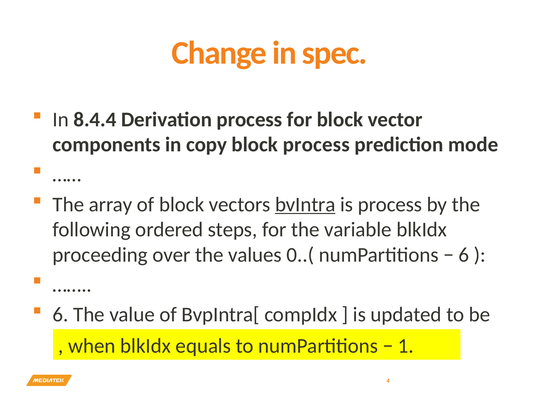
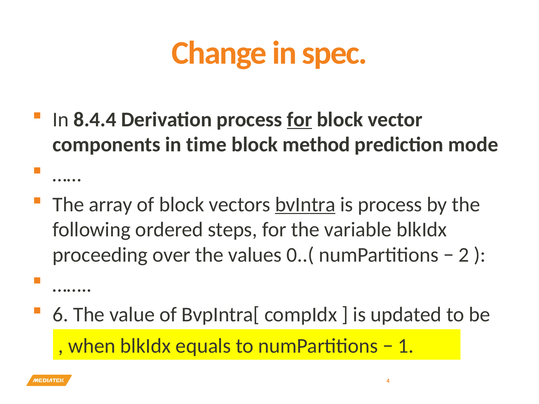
for underline: none -> present (300, 120)
copy: copy -> time (206, 145)
block process: process -> method (316, 145)
6: 6 -> 2 (464, 255)
